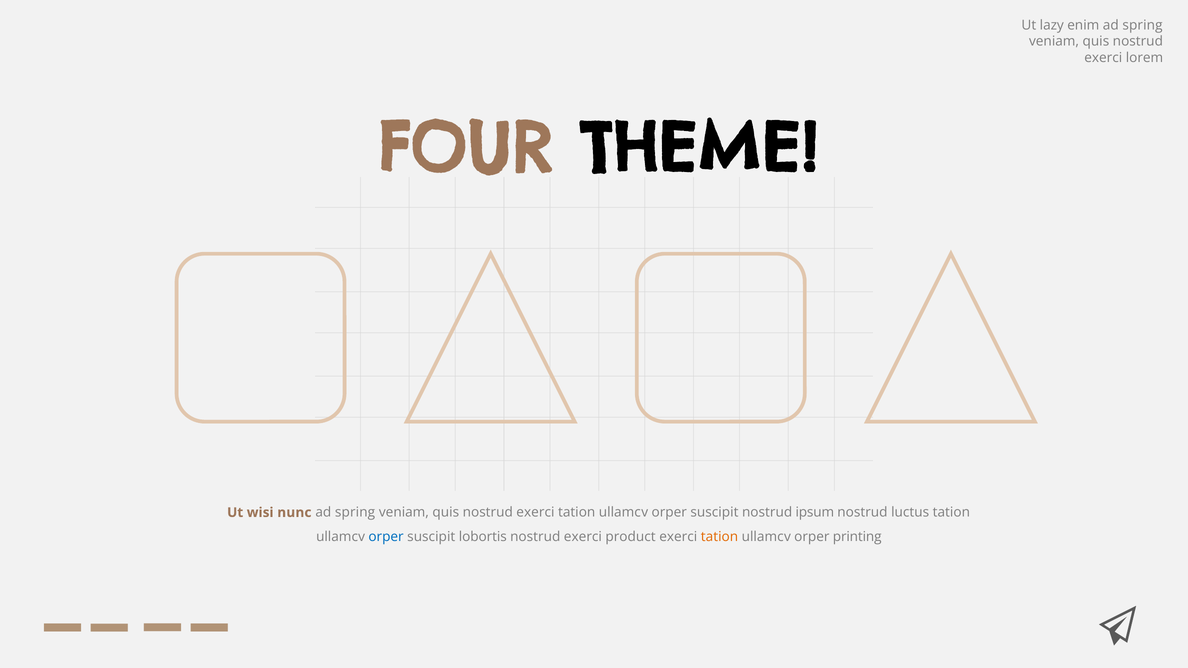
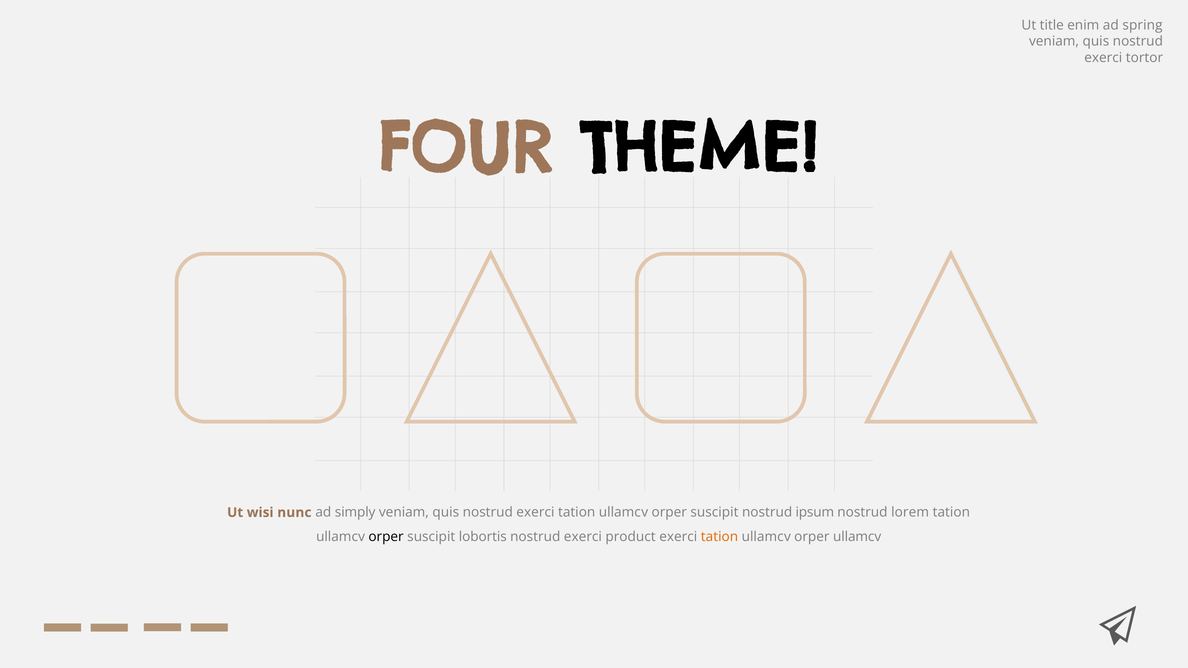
lazy: lazy -> title (1052, 25)
lorem: lorem -> tortor (1144, 58)
spring: spring -> simply (355, 513)
luctus: luctus -> lorem (910, 513)
orper colour: blue -> black (386, 537)
orper printing: printing -> ullamcv (857, 537)
